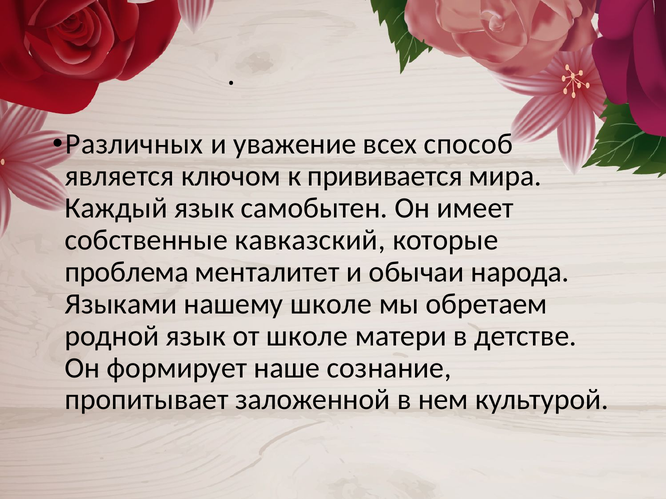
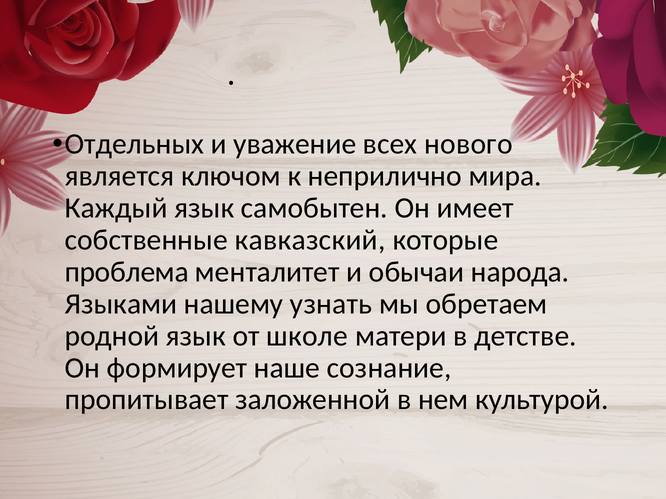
Различных: Различных -> Отдельных (134, 144)
способ: способ -> нового (468, 144)
прививается: прививается -> неприлично (385, 176)
нашему школе: школе -> узнать (331, 304)
